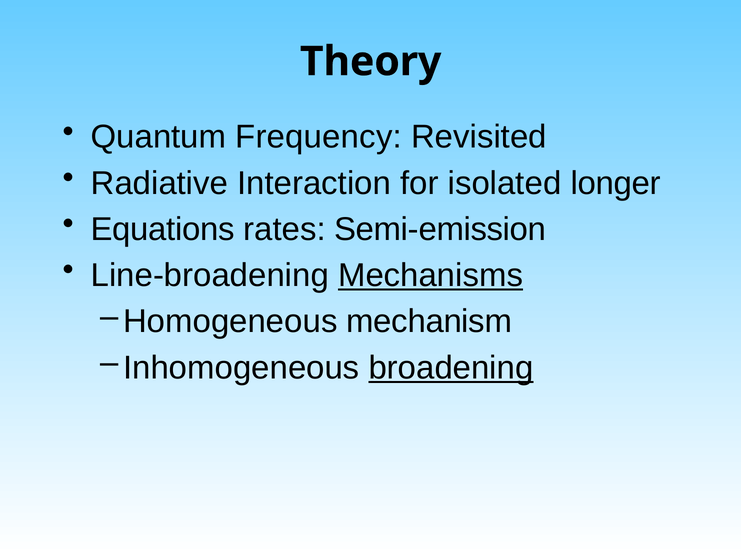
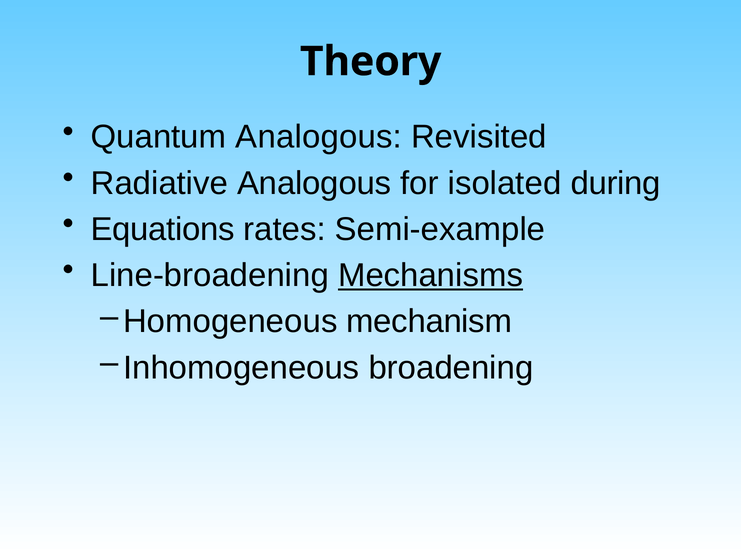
Quantum Frequency: Frequency -> Analogous (319, 137)
Radiative Interaction: Interaction -> Analogous (314, 183)
longer: longer -> during (616, 183)
Semi-emission: Semi-emission -> Semi-example (440, 229)
broadening underline: present -> none (451, 368)
